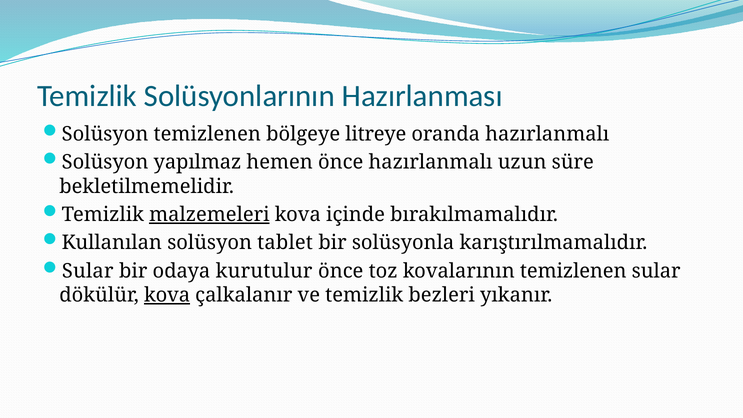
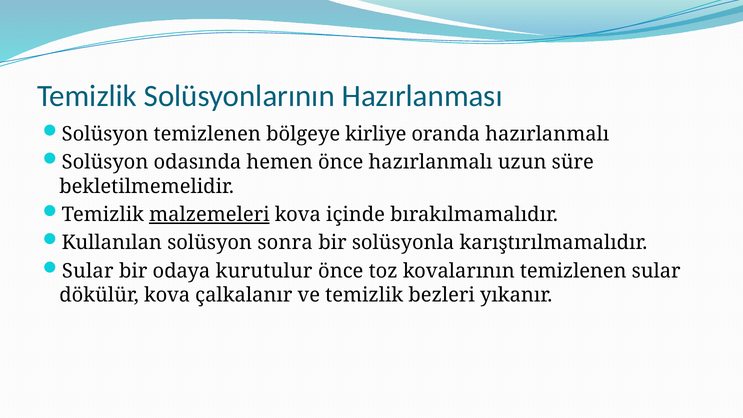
litreye: litreye -> kirliye (376, 134)
yapılmaz: yapılmaz -> odasında (197, 162)
tablet: tablet -> sonra (285, 243)
kova underline: present -> none (167, 295)
